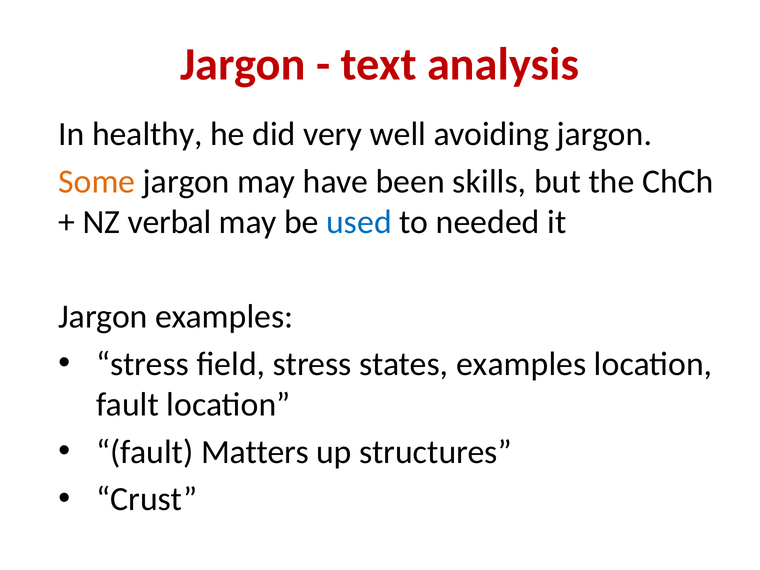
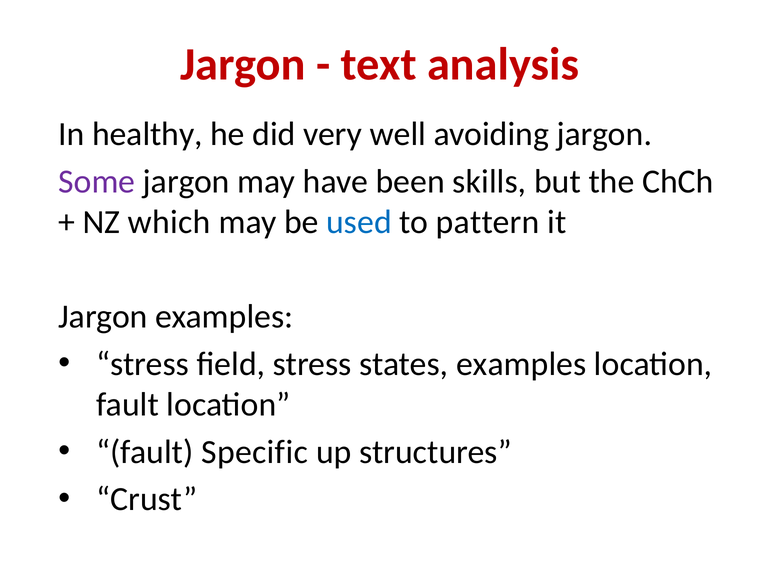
Some colour: orange -> purple (97, 181)
verbal: verbal -> which (169, 222)
needed: needed -> pattern (488, 222)
Matters: Matters -> Specific (255, 452)
